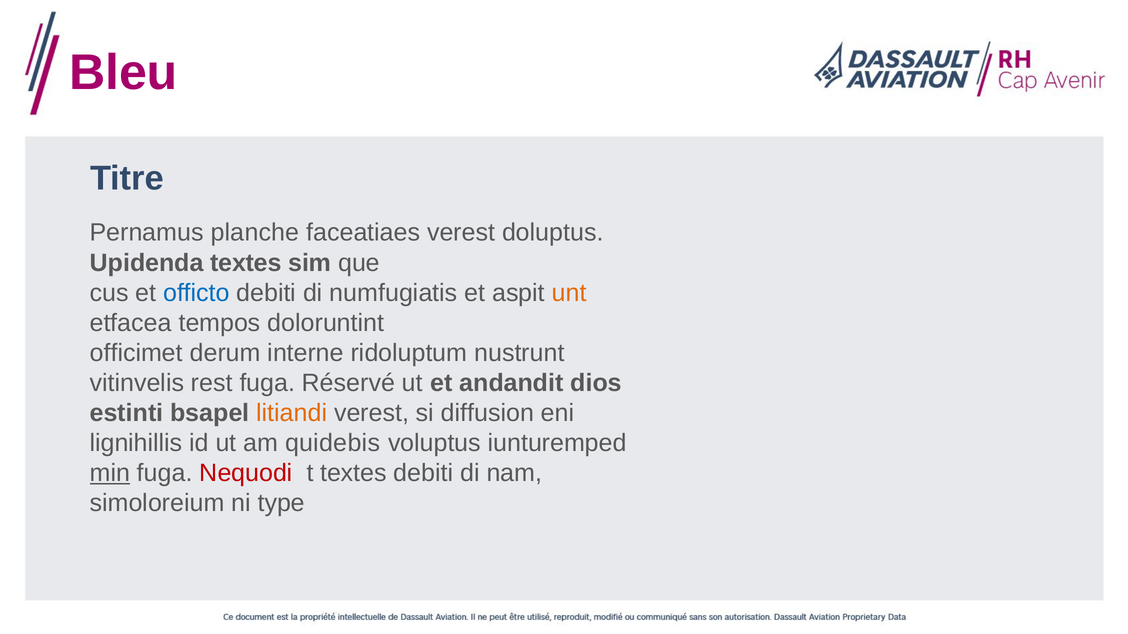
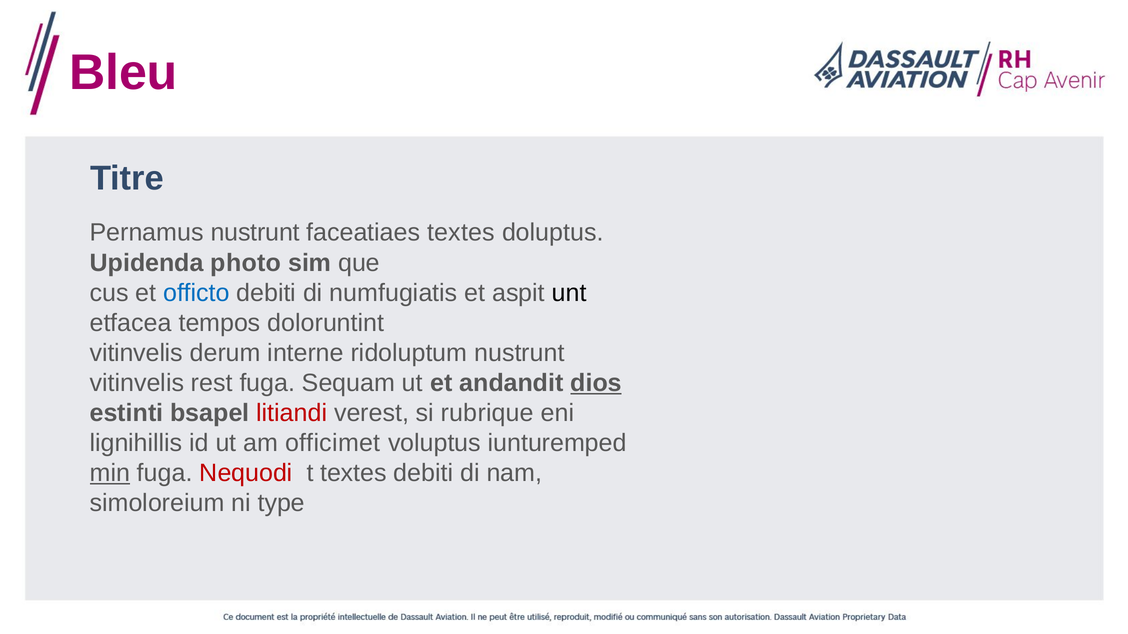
Pernamus planche: planche -> nustrunt (255, 233)
faceatiaes verest: verest -> textes (461, 233)
Upidenda textes: textes -> photo (246, 263)
unt colour: orange -> black (569, 293)
officimet: officimet -> vitinvelis (136, 353)
Réservé: Réservé -> Sequam (348, 383)
dios underline: none -> present (596, 383)
litiandi colour: orange -> red (292, 413)
diffusion: diffusion -> rubrique (487, 413)
quidebis: quidebis -> officimet (333, 443)
